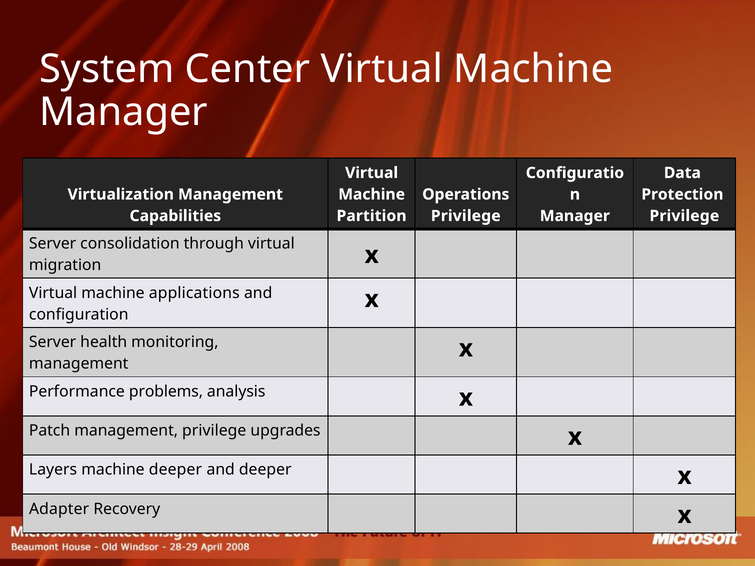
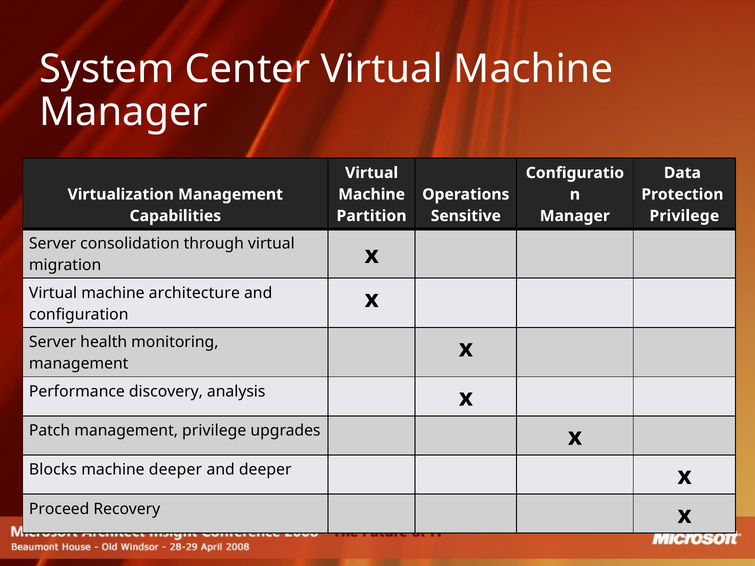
Privilege: Privilege -> Sensitive (466, 216)
applications: applications -> architecture (194, 293)
problems: problems -> discovery (166, 392)
Layers: Layers -> Blocks (53, 470)
Adapter: Adapter -> Proceed (59, 509)
